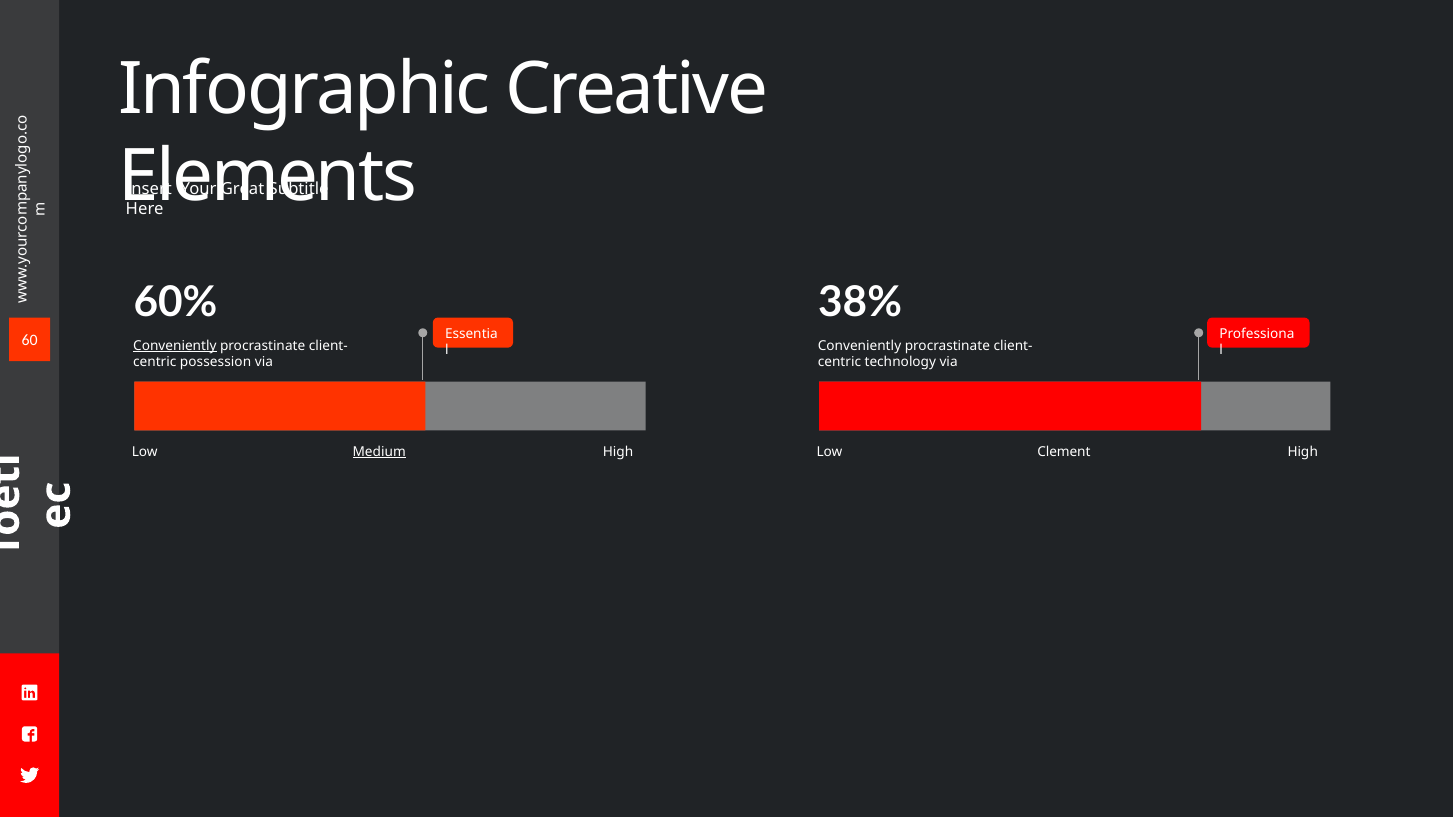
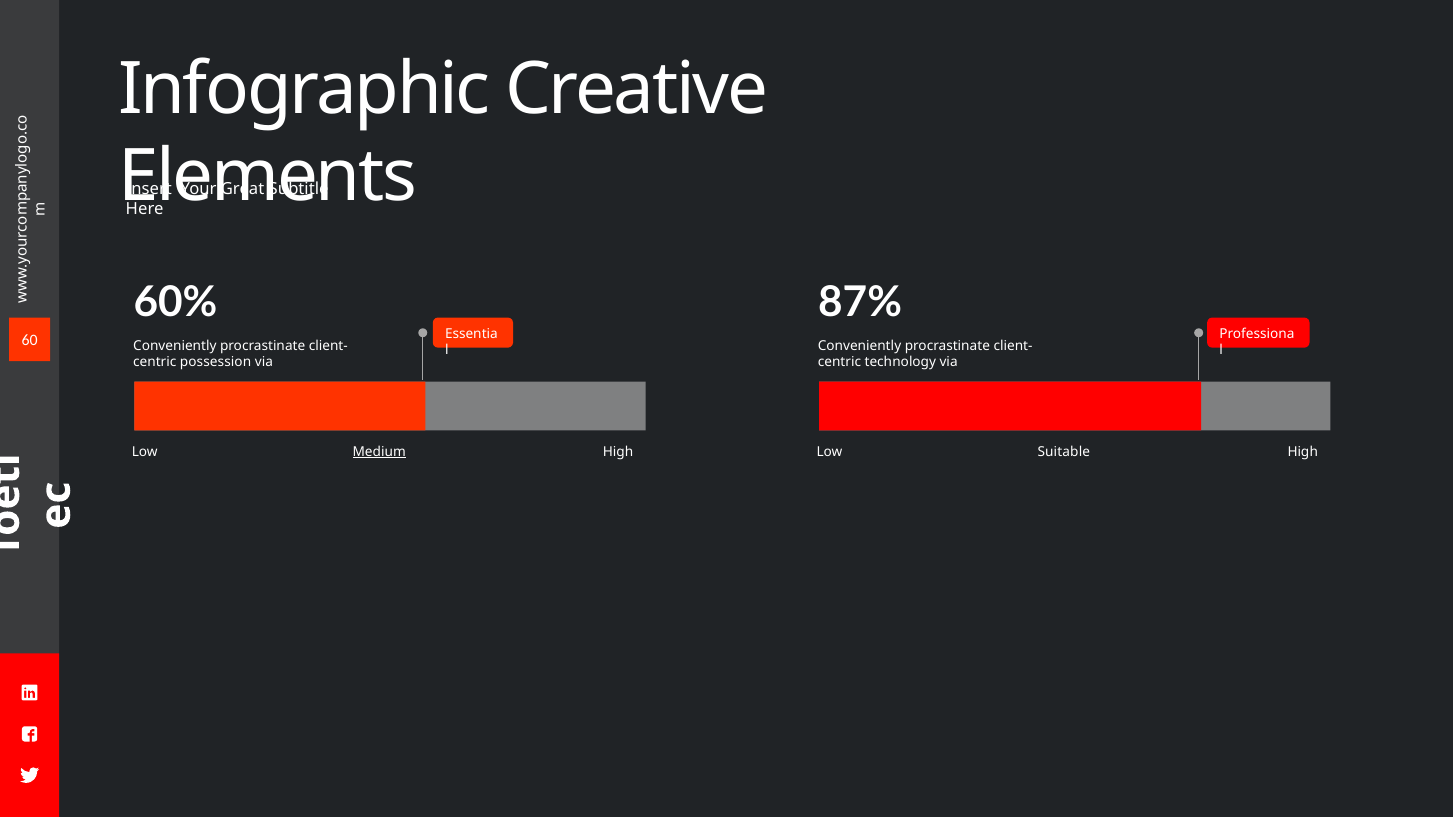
38%: 38% -> 87% (860, 303)
Conveniently underline: present -> none (175, 346)
Clement: Clement -> Suitable (1064, 452)
